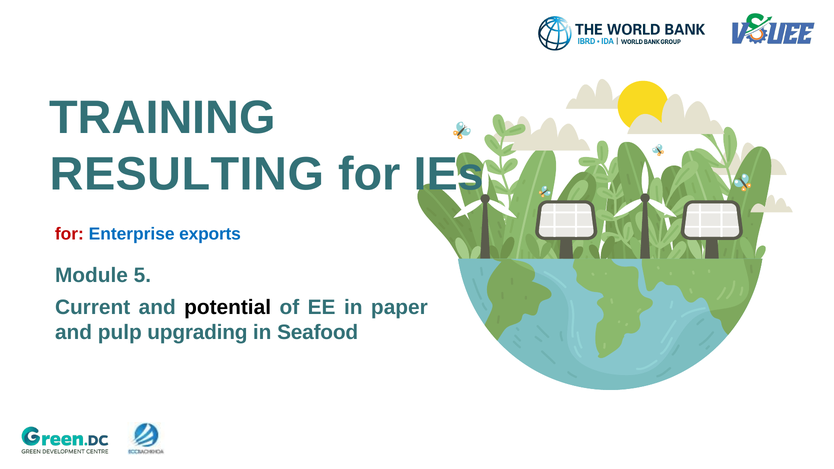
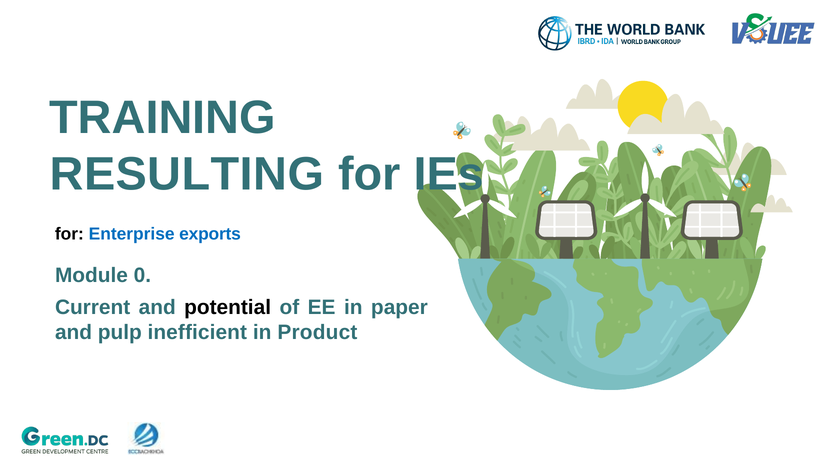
for colour: red -> black (69, 234)
5: 5 -> 0 (142, 275)
upgrading: upgrading -> inefficient (197, 332)
Seafood: Seafood -> Product (317, 332)
